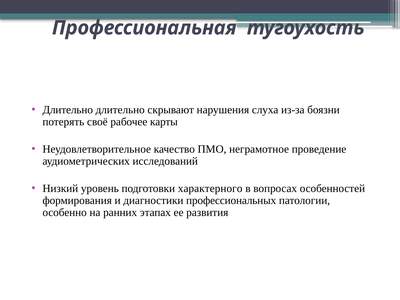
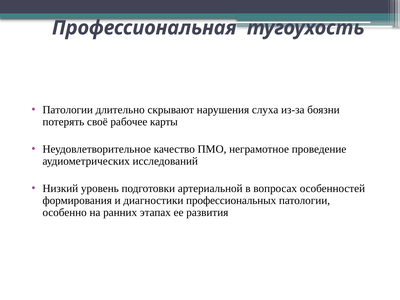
Длительно: Длительно -> Патологии (68, 110)
характерного: характерного -> артериальной (210, 189)
